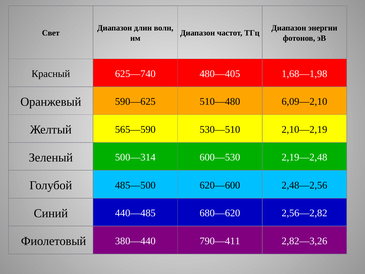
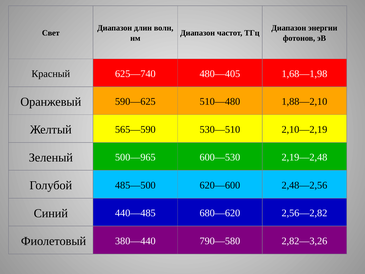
6,09—2,10: 6,09—2,10 -> 1,88—2,10 (304, 101)
500—314: 500—314 -> 500—965 (135, 157)
790—411: 790—411 -> 790—580 (220, 241)
